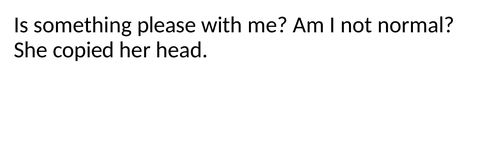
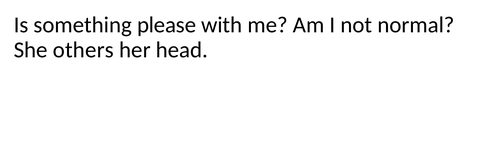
copied: copied -> others (83, 50)
